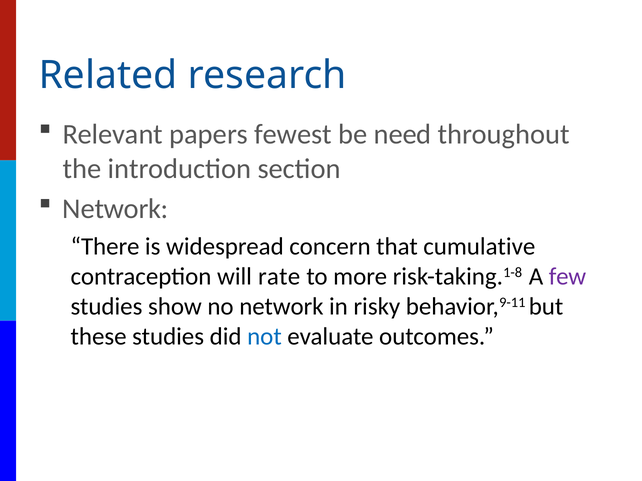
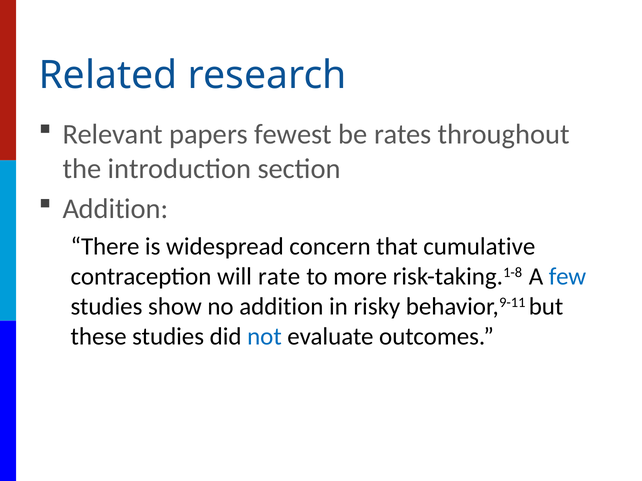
need: need -> rates (403, 135)
Network: Network -> Addition (115, 209)
few colour: purple -> blue (567, 277)
no network: network -> addition (281, 307)
